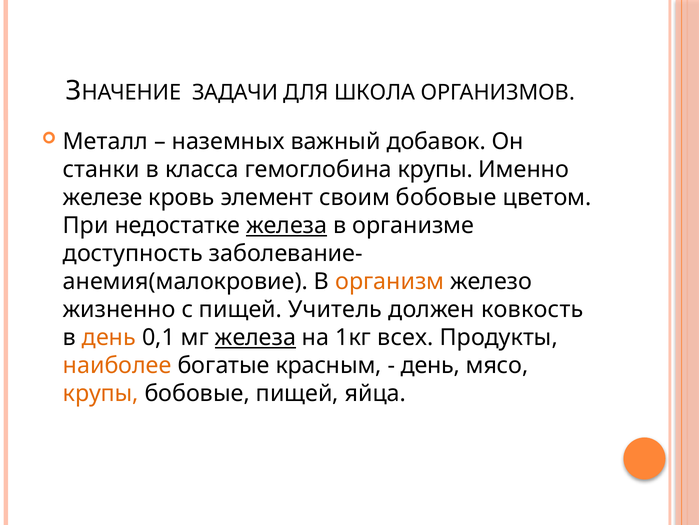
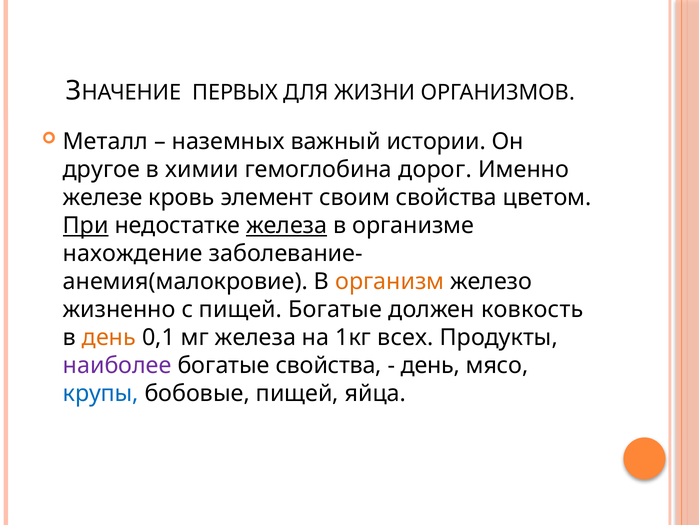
ЗАДАЧИ: ЗАДАЧИ -> ПЕРВЫХ (235, 92)
ШКОЛА: ШКОЛА -> ЖИЗНИ (375, 92)
добавок: добавок -> истории (436, 141)
станки: станки -> другое (101, 169)
класса: класса -> химии (202, 169)
гемоглобина крупы: крупы -> дорог (435, 169)
своим бобовые: бобовые -> свойства (446, 197)
При underline: none -> present (86, 225)
доступность: доступность -> нахождение (133, 253)
пищей Учитель: Учитель -> Богатые (335, 309)
железа underline: present -> none (256, 337)
наиболее colour: orange -> purple (117, 365)
богатые красным: красным -> свойства (329, 365)
крупы colour: orange -> blue (101, 393)
